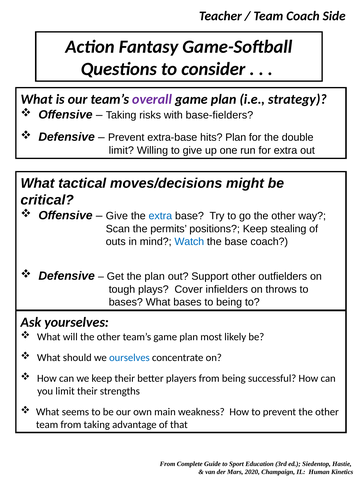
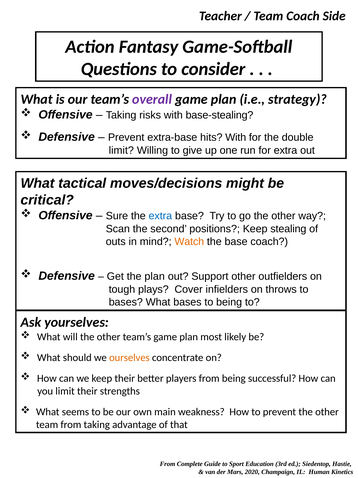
base-fielders: base-fielders -> base-stealing (219, 115)
hits Plan: Plan -> With (236, 137)
Give: Give -> Sure (117, 216)
permits: permits -> second (169, 229)
Watch colour: blue -> orange (189, 241)
ourselves colour: blue -> orange (129, 357)
